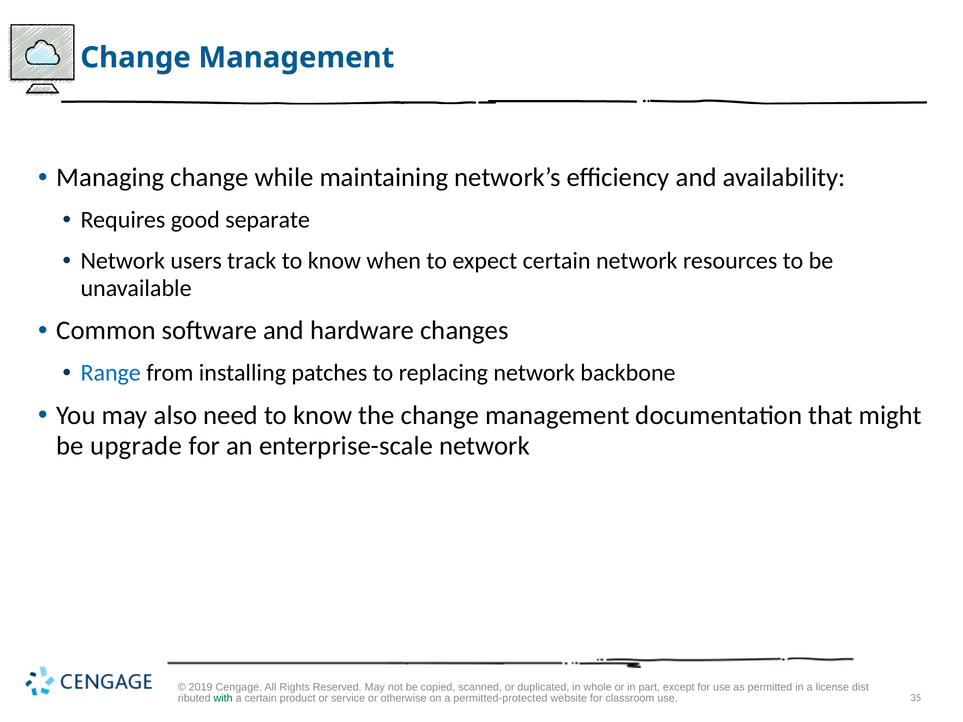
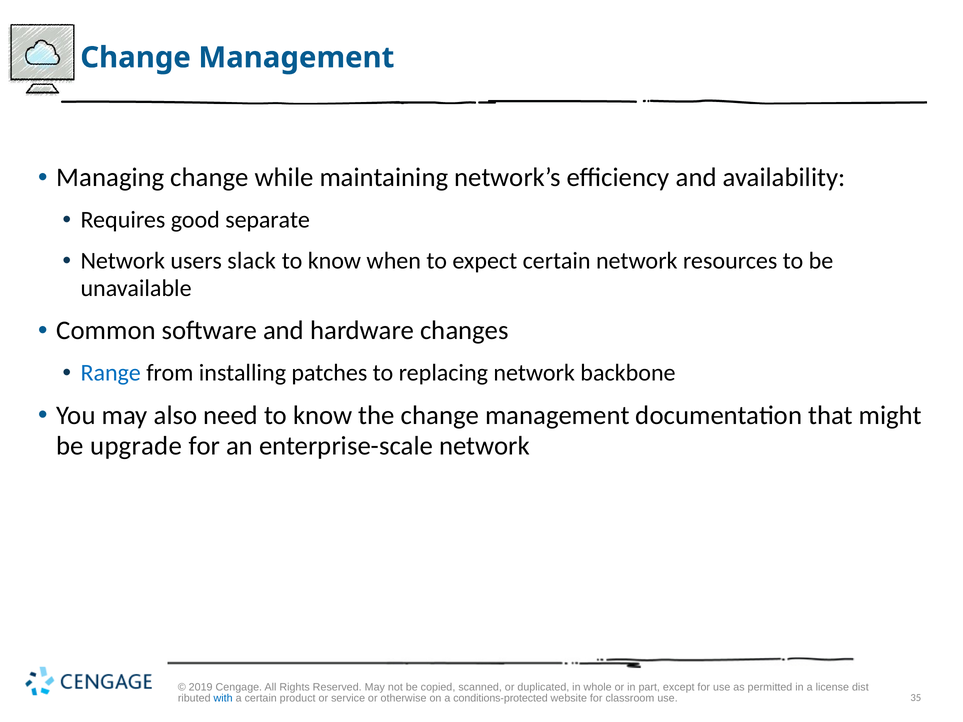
track: track -> slack (252, 261)
with colour: green -> blue (223, 698)
permitted-protected: permitted-protected -> conditions-protected (501, 698)
